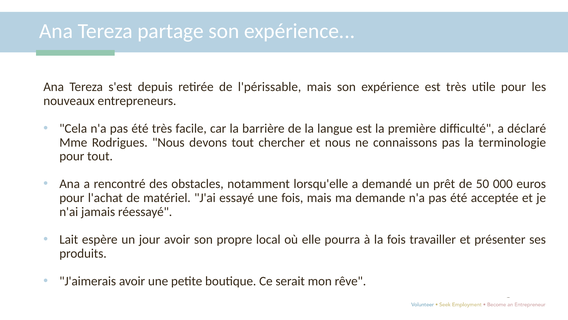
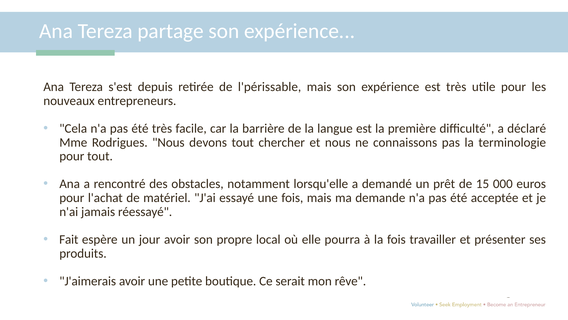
50: 50 -> 15 (483, 184)
Lait: Lait -> Fait (69, 239)
